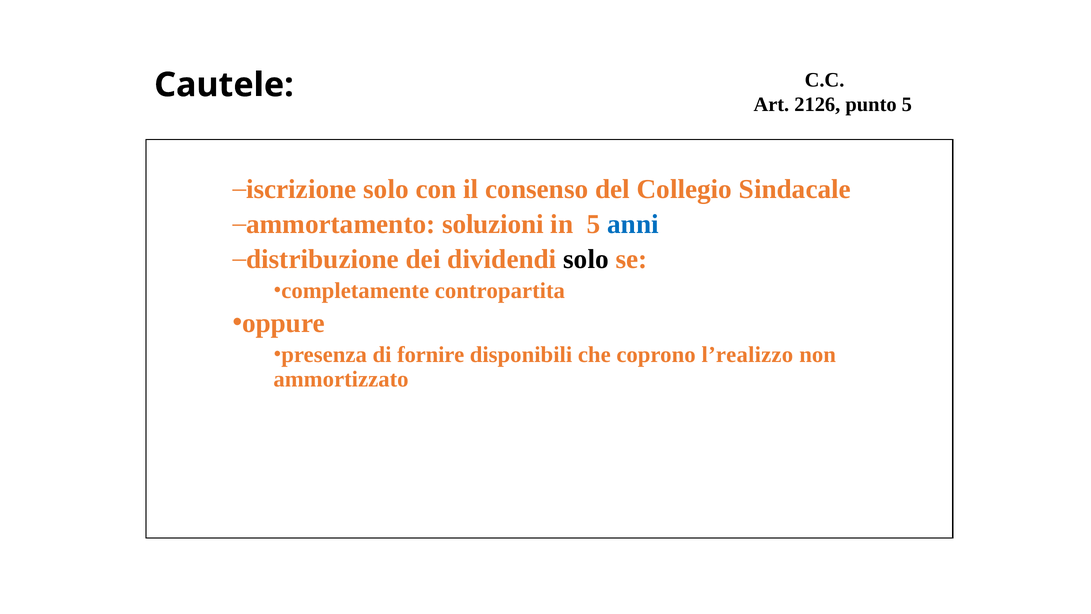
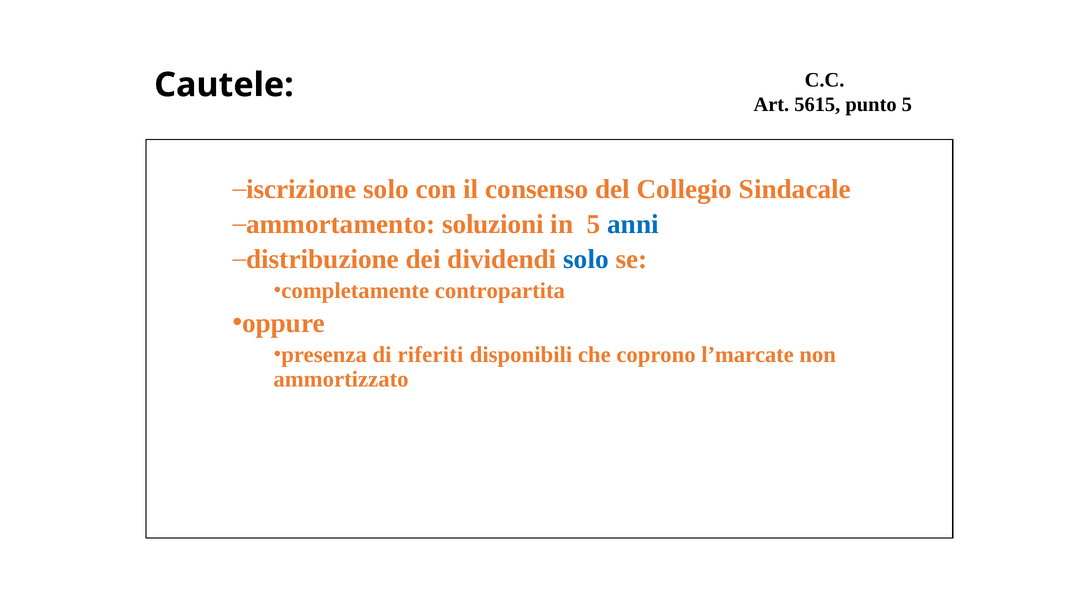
2126: 2126 -> 5615 (817, 104)
solo colour: black -> blue (586, 259)
fornire: fornire -> riferiti (430, 354)
l’realizzo: l’realizzo -> l’marcate (748, 354)
